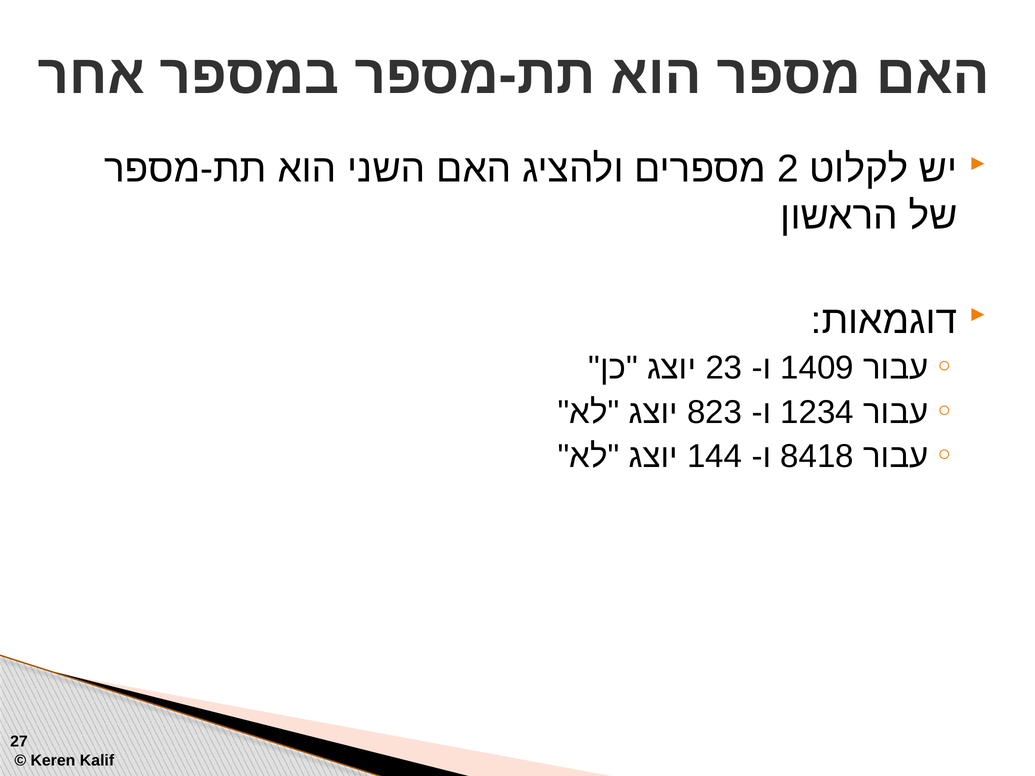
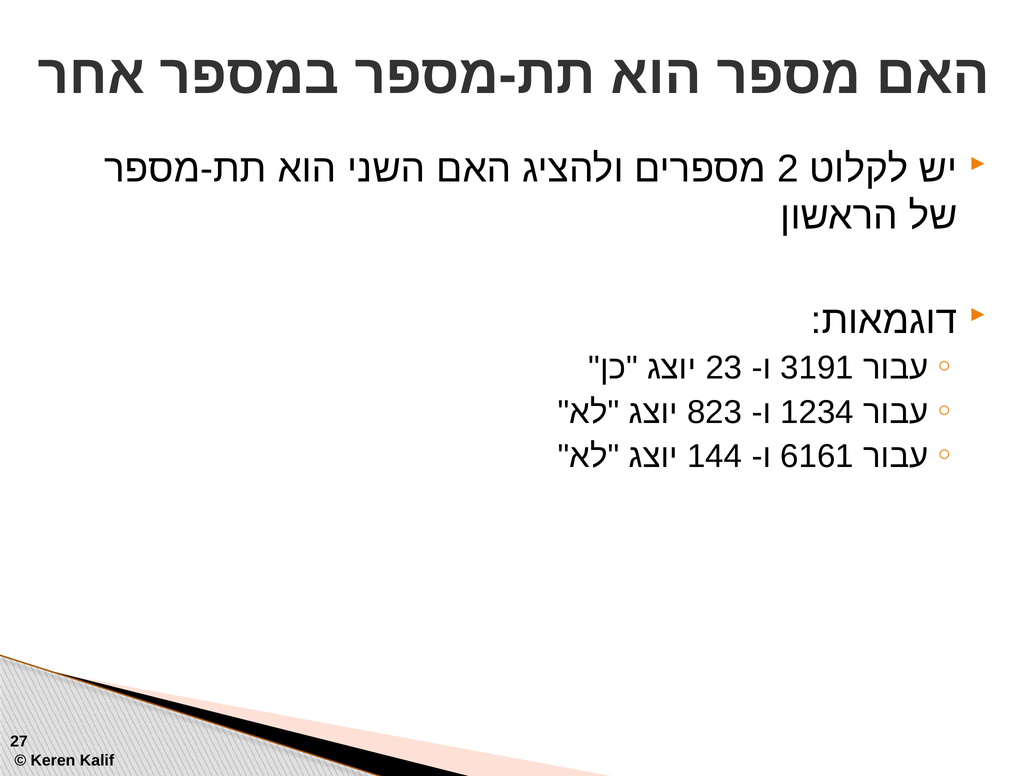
1409: 1409 -> 3191 (817, 368)
8418: 8418 -> 6161 (817, 457)
